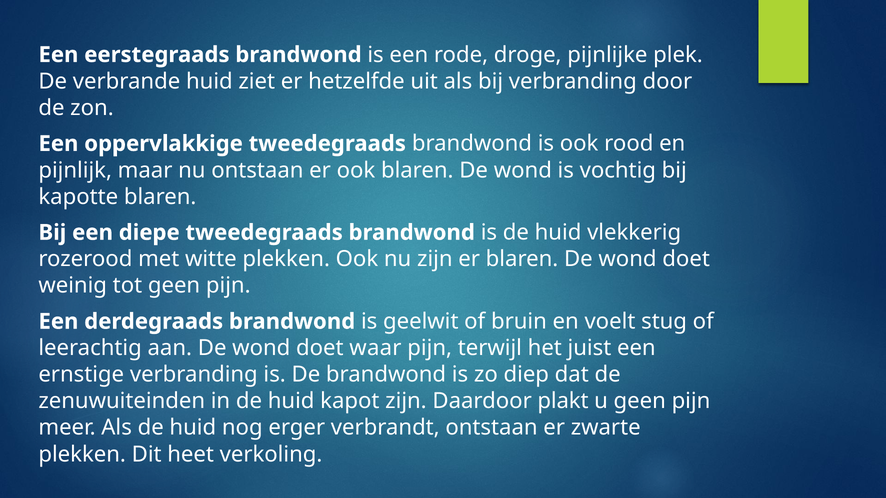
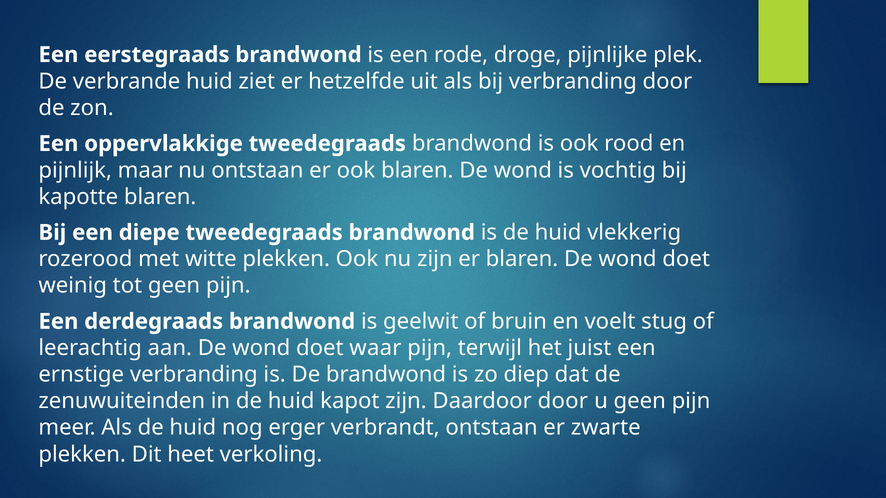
Daardoor plakt: plakt -> door (563, 401)
